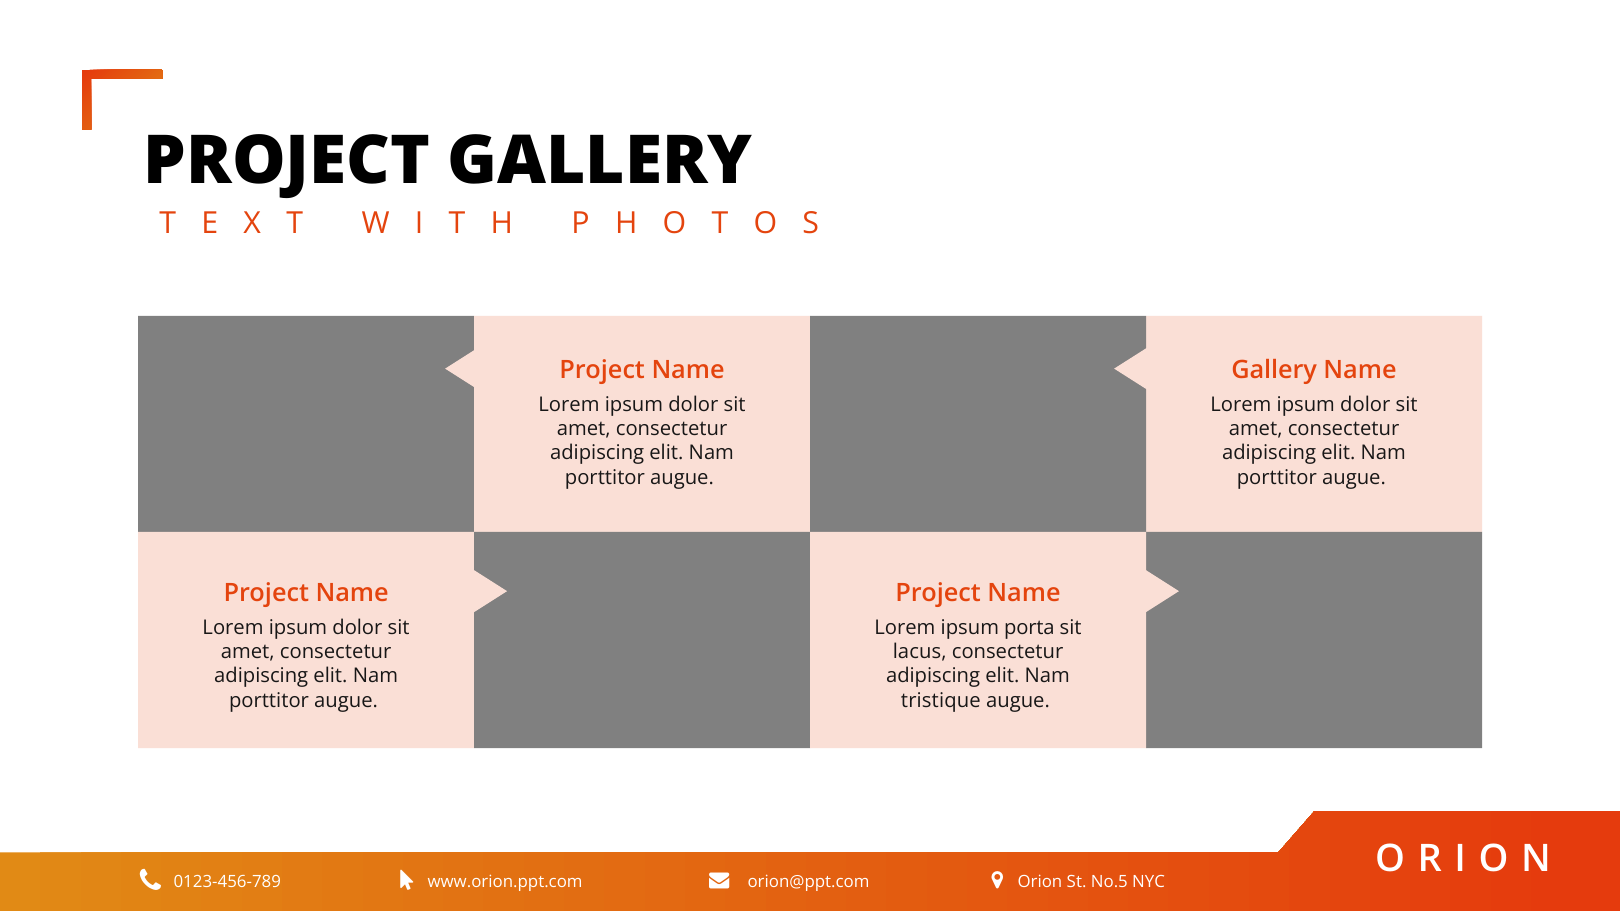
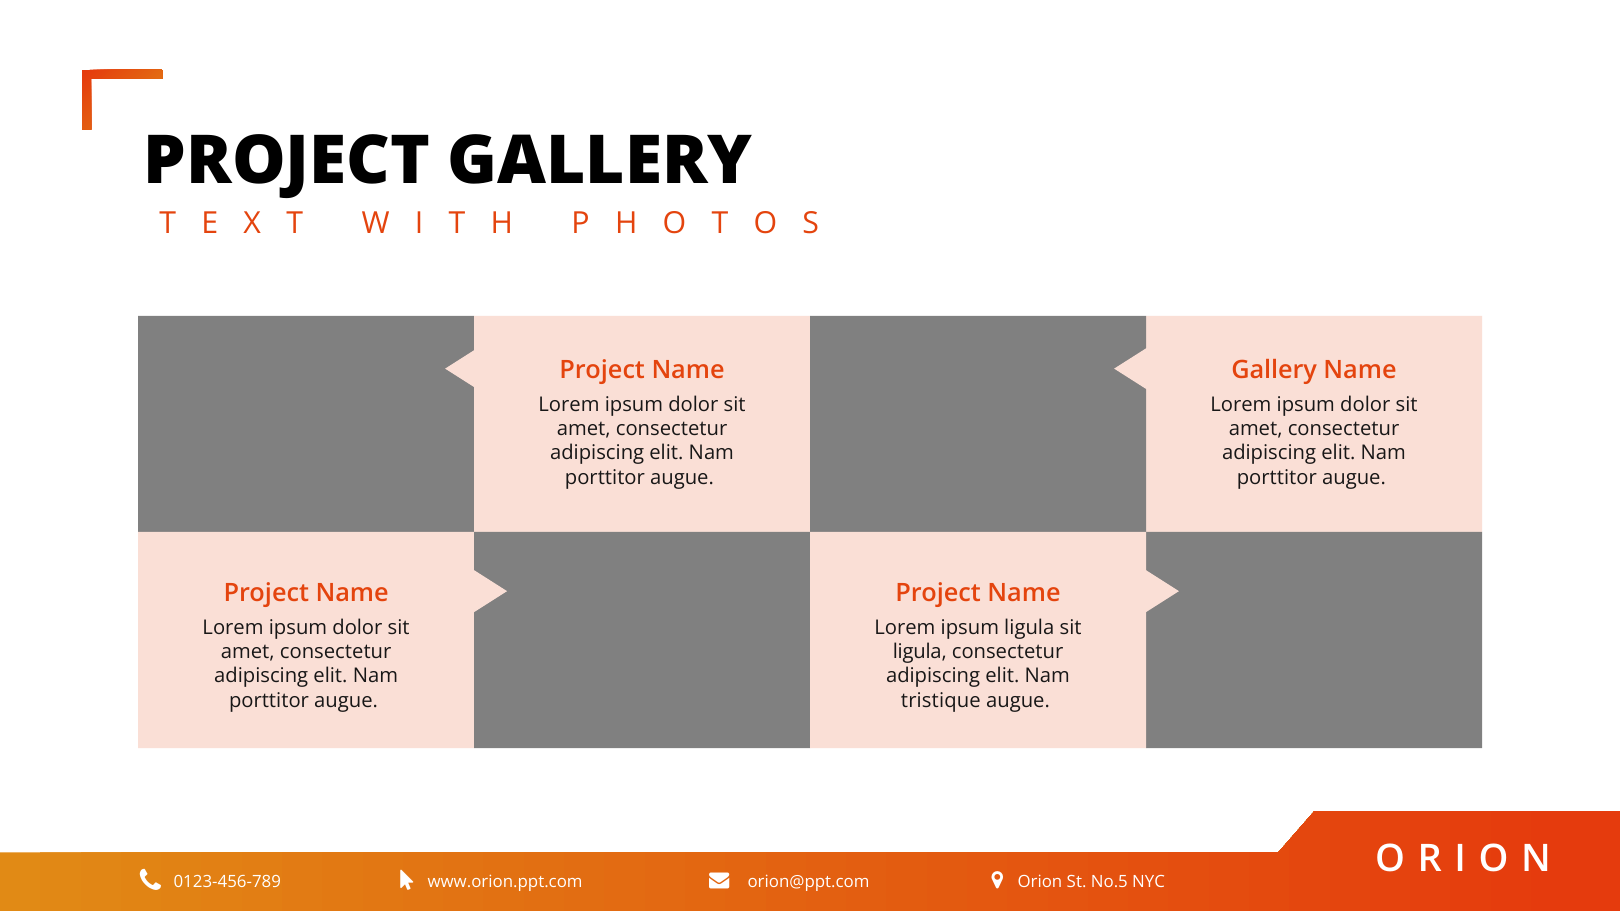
ipsum porta: porta -> ligula (1029, 628)
lacus: lacus -> ligula (920, 652)
